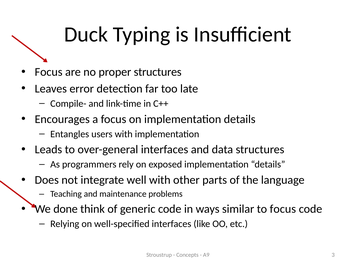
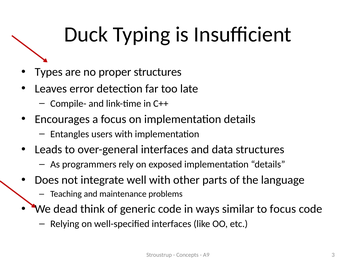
Focus: Focus -> Types (49, 72)
done: done -> dead (65, 209)
